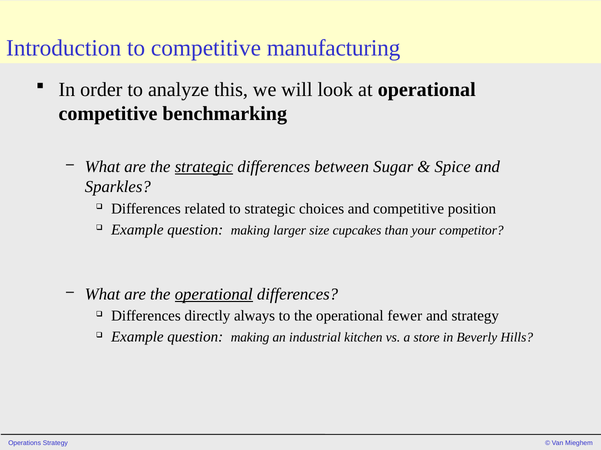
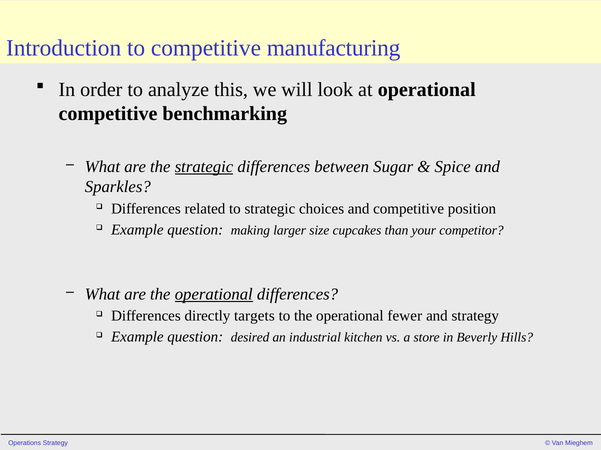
always: always -> targets (254, 316)
making: making -> desired (250, 338)
